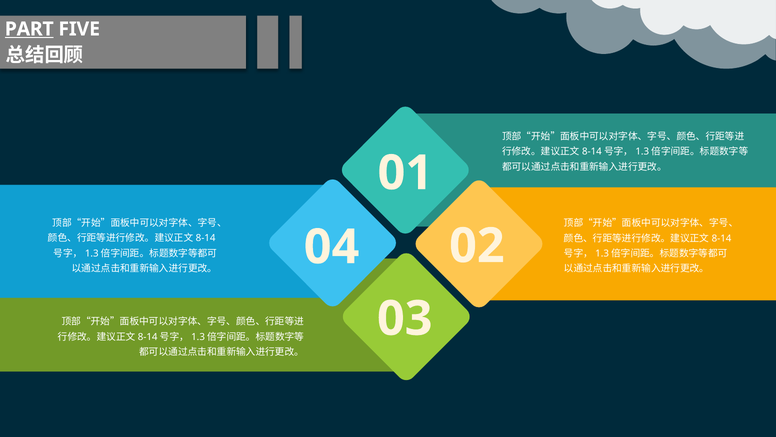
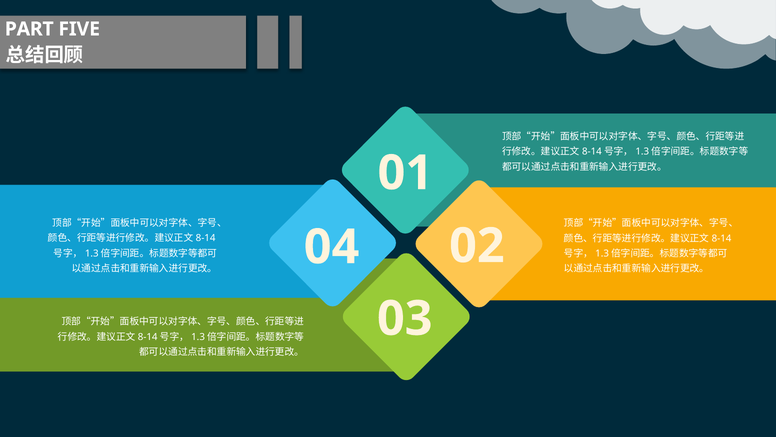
PART underline: present -> none (29, 29)
